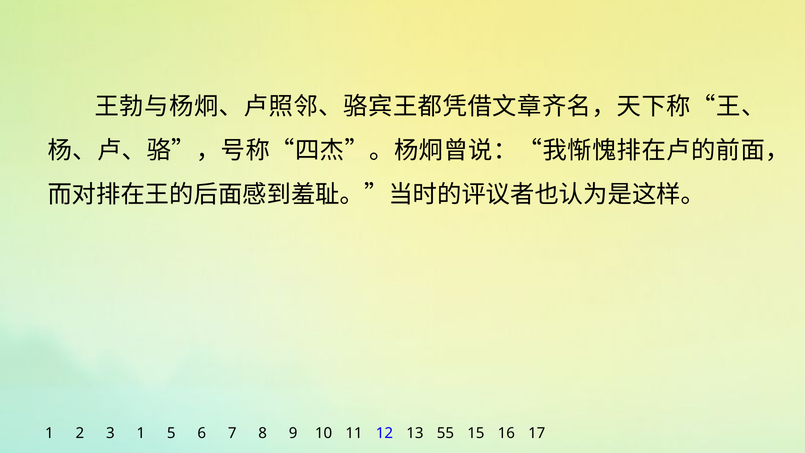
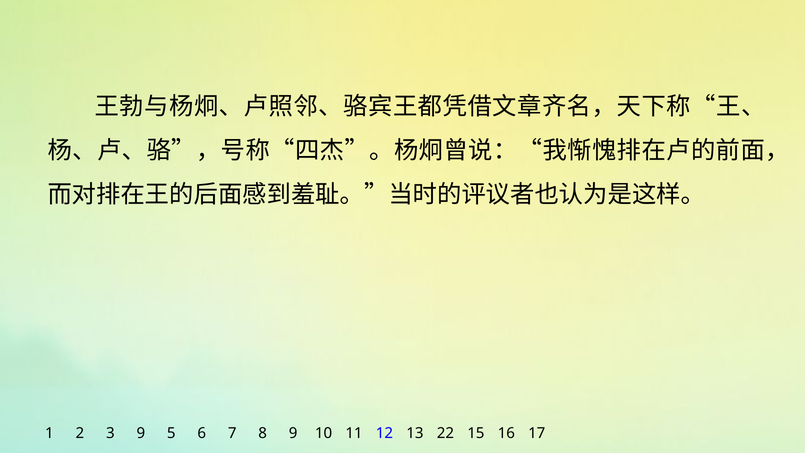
3 1: 1 -> 9 (141, 433)
55: 55 -> 22 (445, 433)
